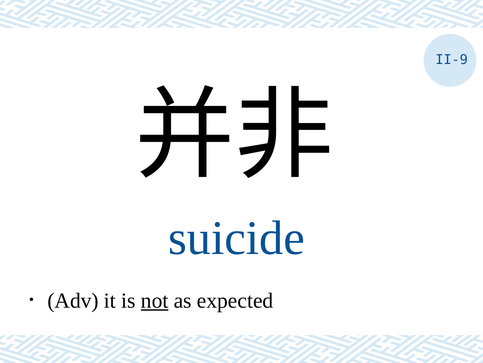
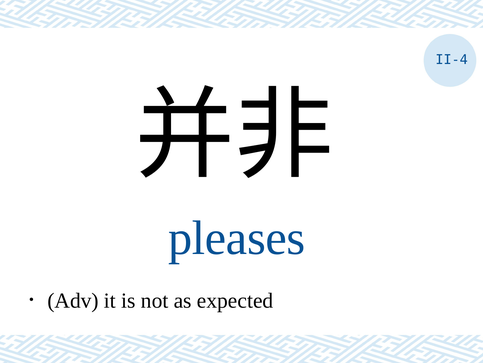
II-9: II-9 -> II-4 (452, 60)
suicide: suicide -> pleases (237, 238)
not underline: present -> none (155, 300)
